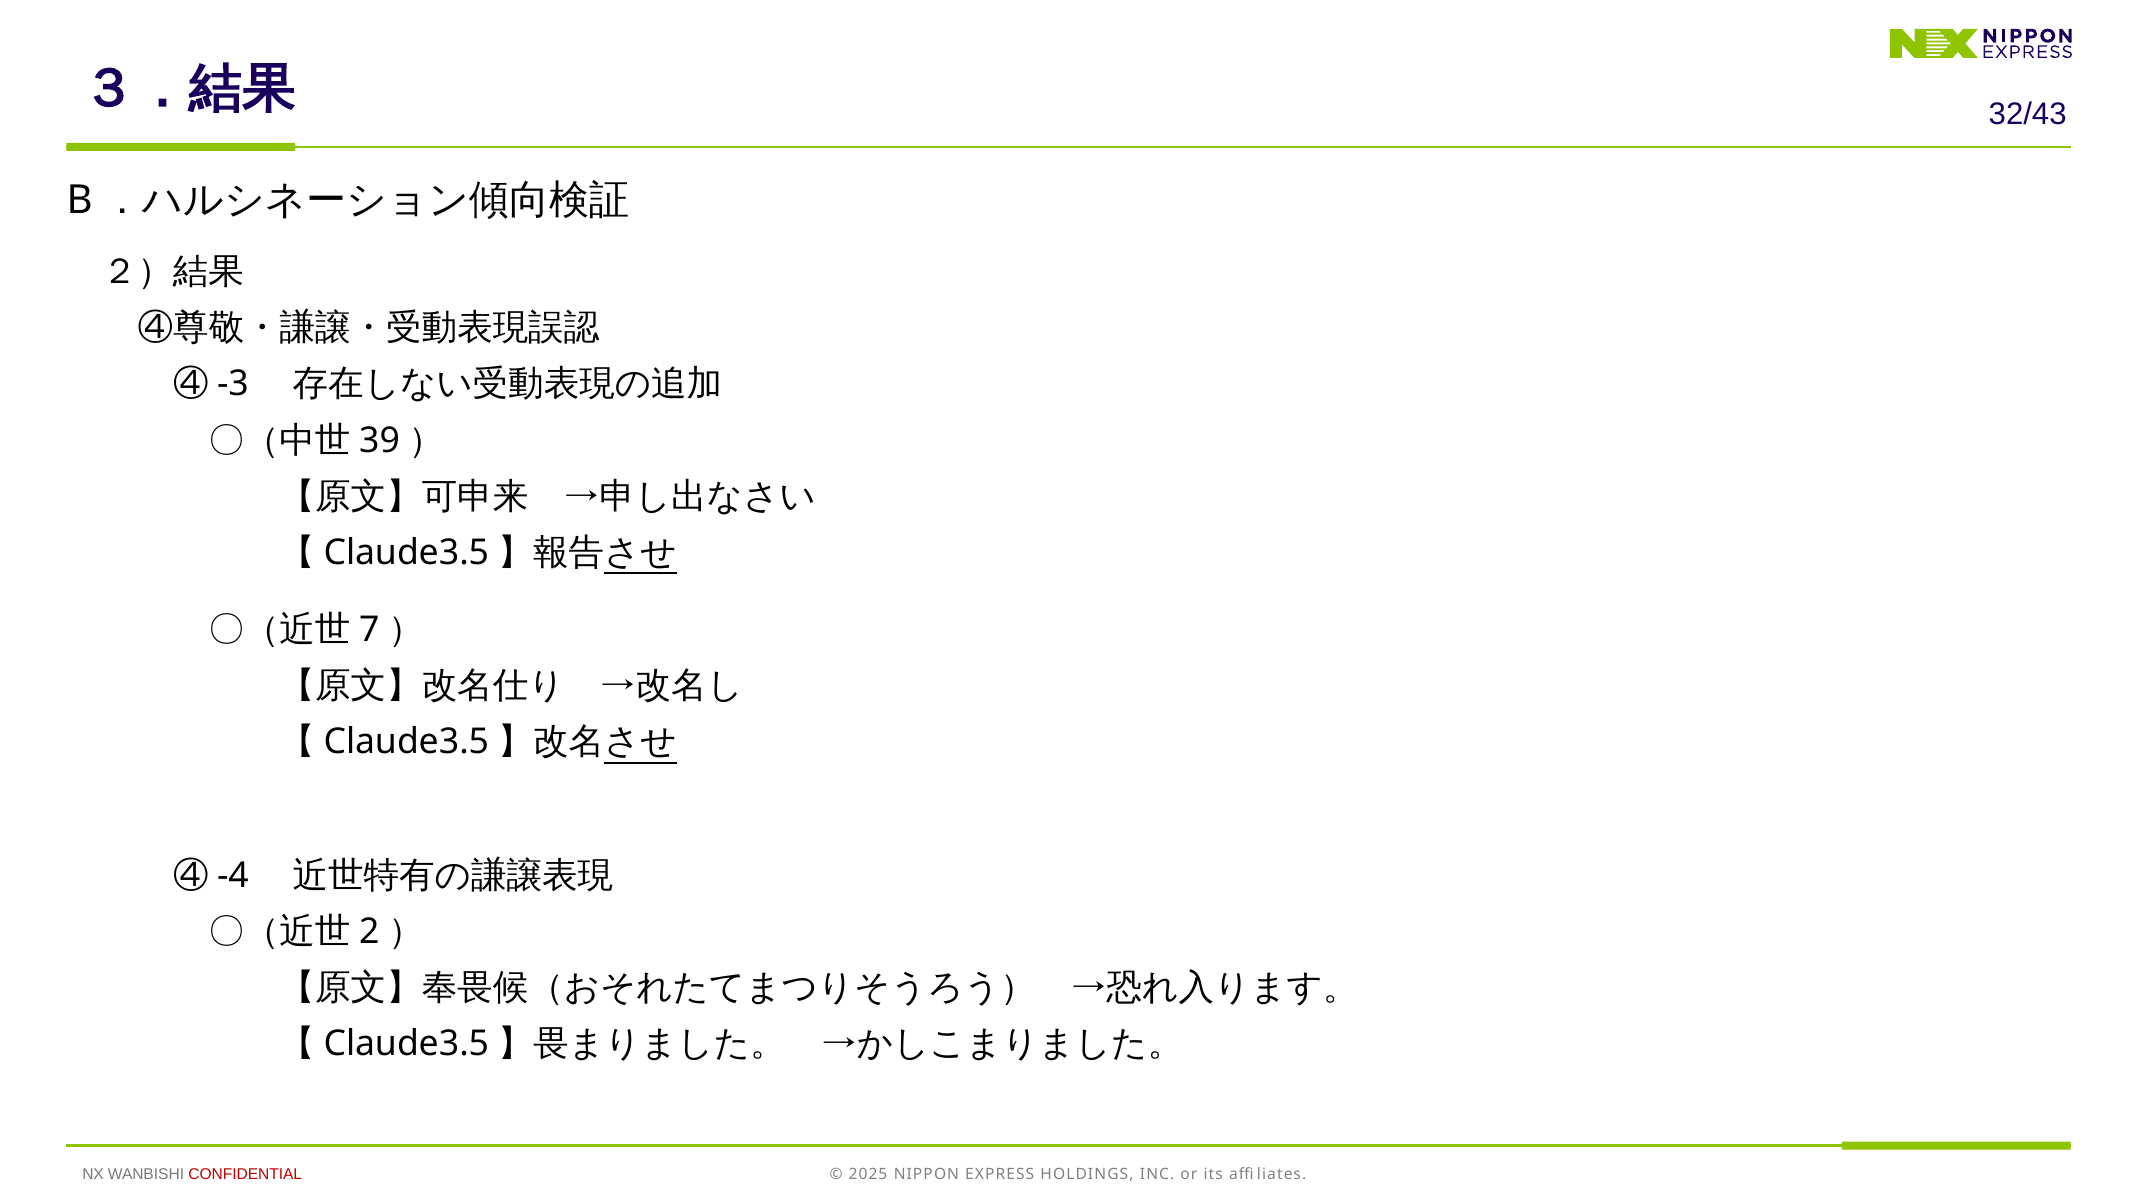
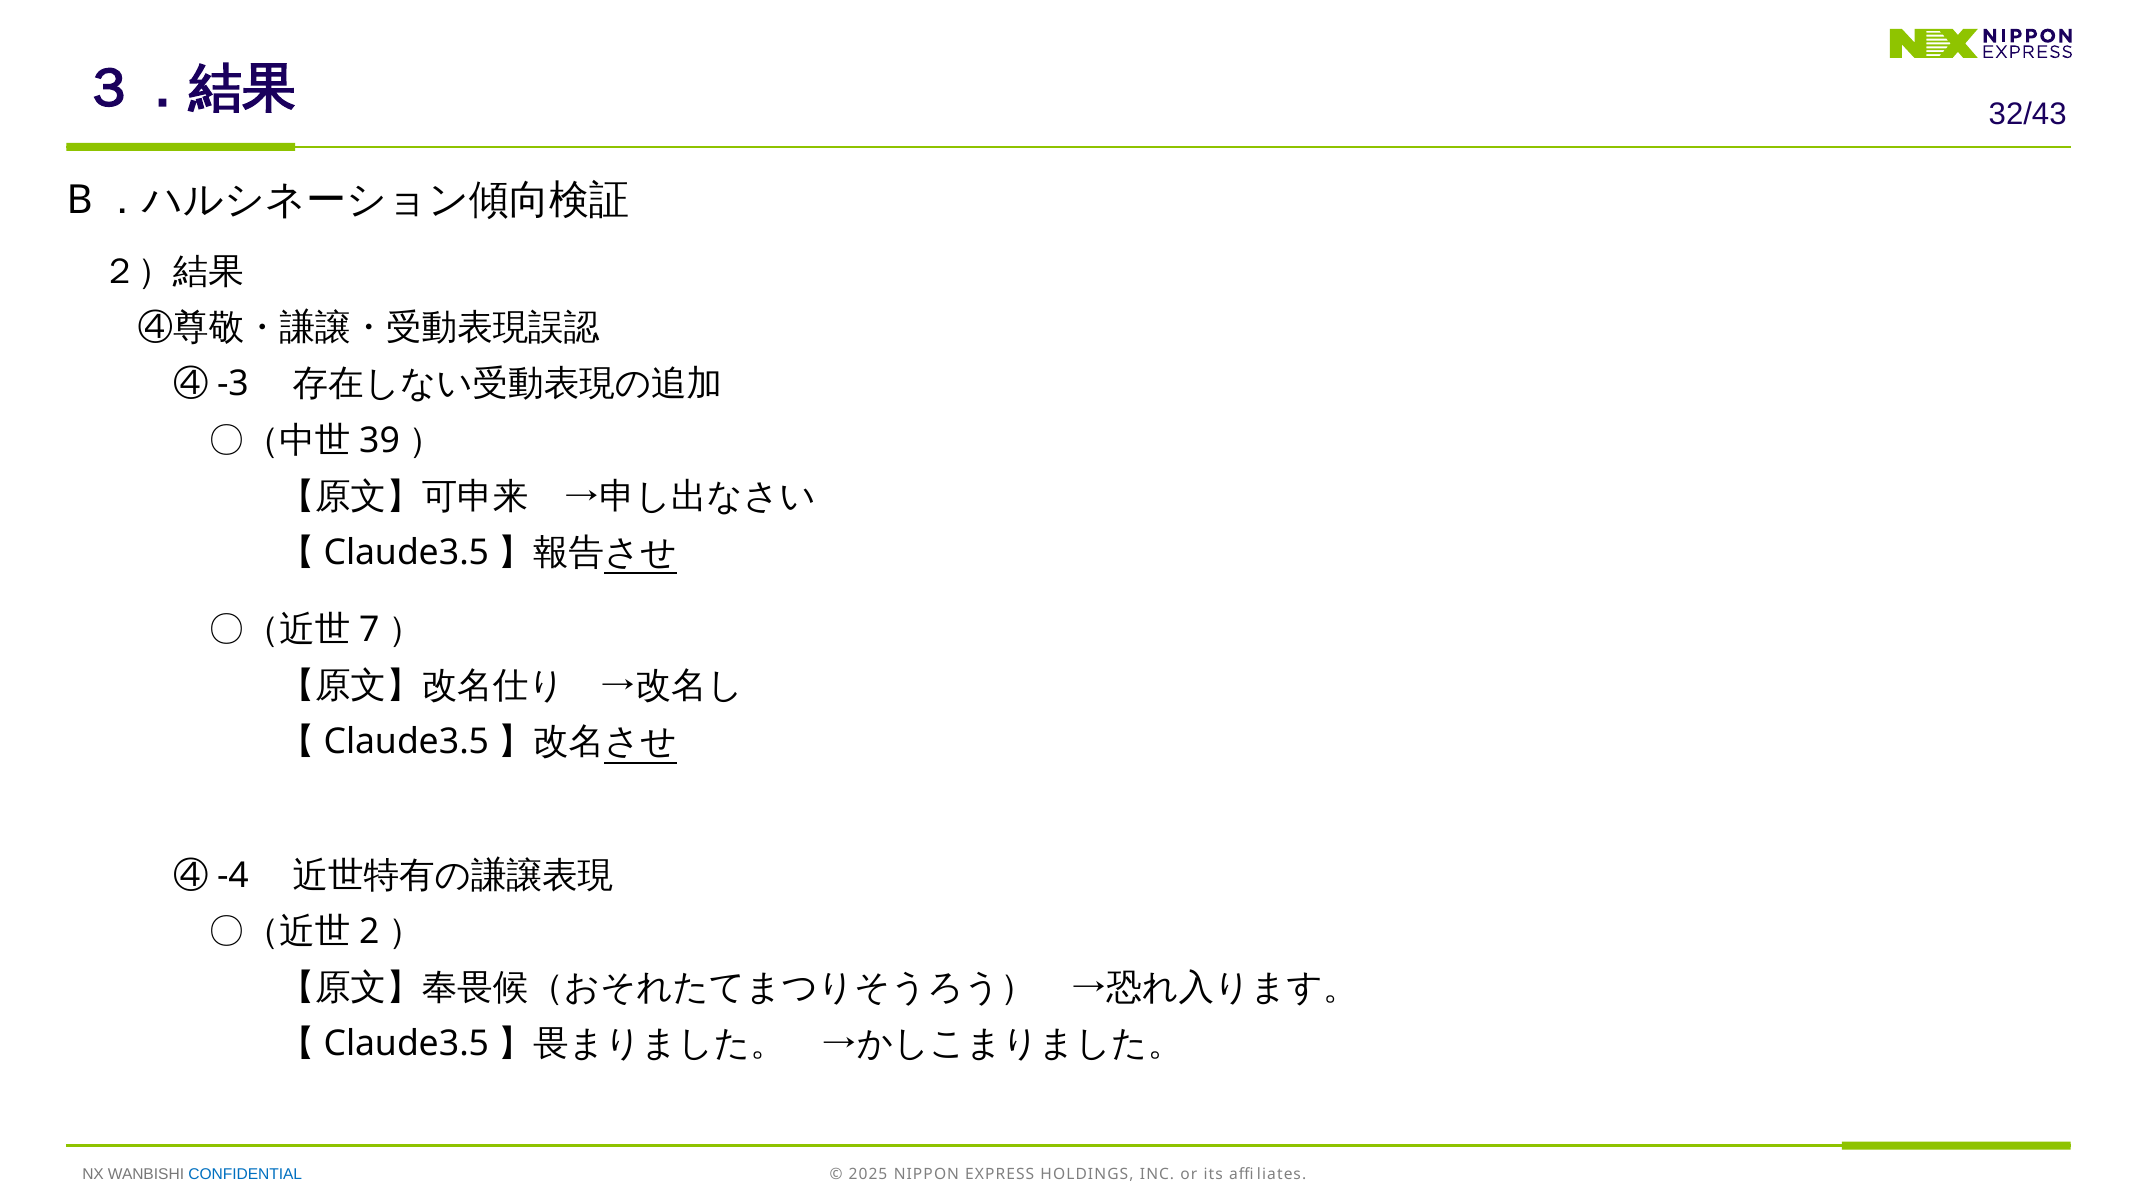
CONFIDENTIAL colour: red -> blue (245, 1174)
